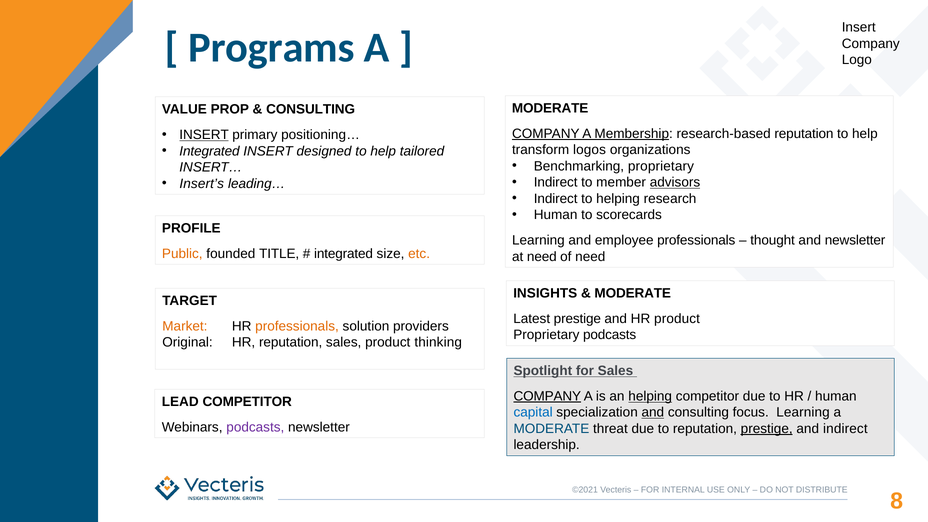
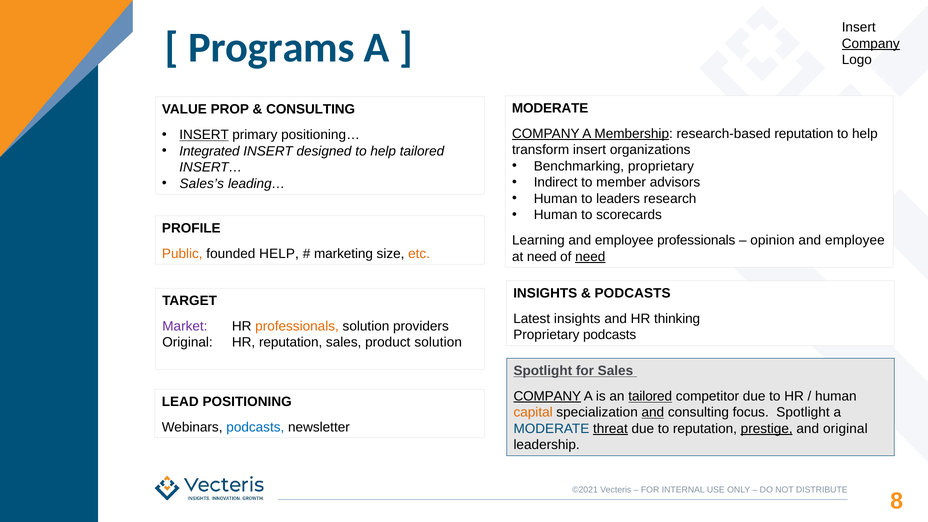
Company underline: none -> present (871, 44)
transform logos: logos -> insert (590, 150)
advisors underline: present -> none (675, 182)
Insert’s: Insert’s -> Sales’s (202, 184)
Indirect: Indirect -> Human (556, 199)
to helping: helping -> leaders (618, 199)
thought: thought -> opinion (772, 240)
newsletter: newsletter -> employee (855, 240)
founded TITLE: TITLE -> HELP (279, 254)
integrated: integrated -> marketing (343, 254)
need underline: none -> present (590, 257)
MODERATE: MODERATE -> PODCASTS (633, 293)
Latest prestige: prestige -> insights (577, 319)
HR product: product -> thinking (677, 319)
Market colour: orange -> purple (185, 326)
product thinking: thinking -> solution (438, 342)
an helping: helping -> tailored (650, 396)
LEAD COMPETITOR: COMPETITOR -> POSITIONING (247, 402)
capital colour: blue -> orange (533, 412)
focus Learning: Learning -> Spotlight (803, 412)
podcasts colour: purple -> blue (255, 427)
threat underline: none -> present (610, 429)
and indirect: indirect -> original (845, 429)
